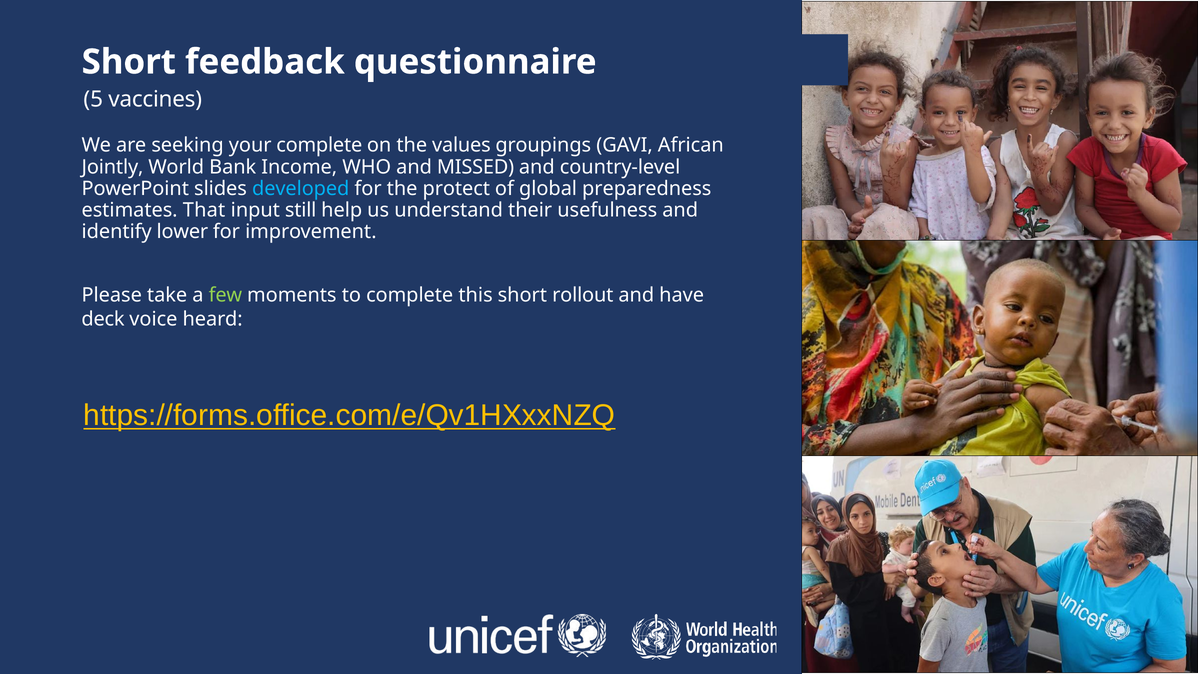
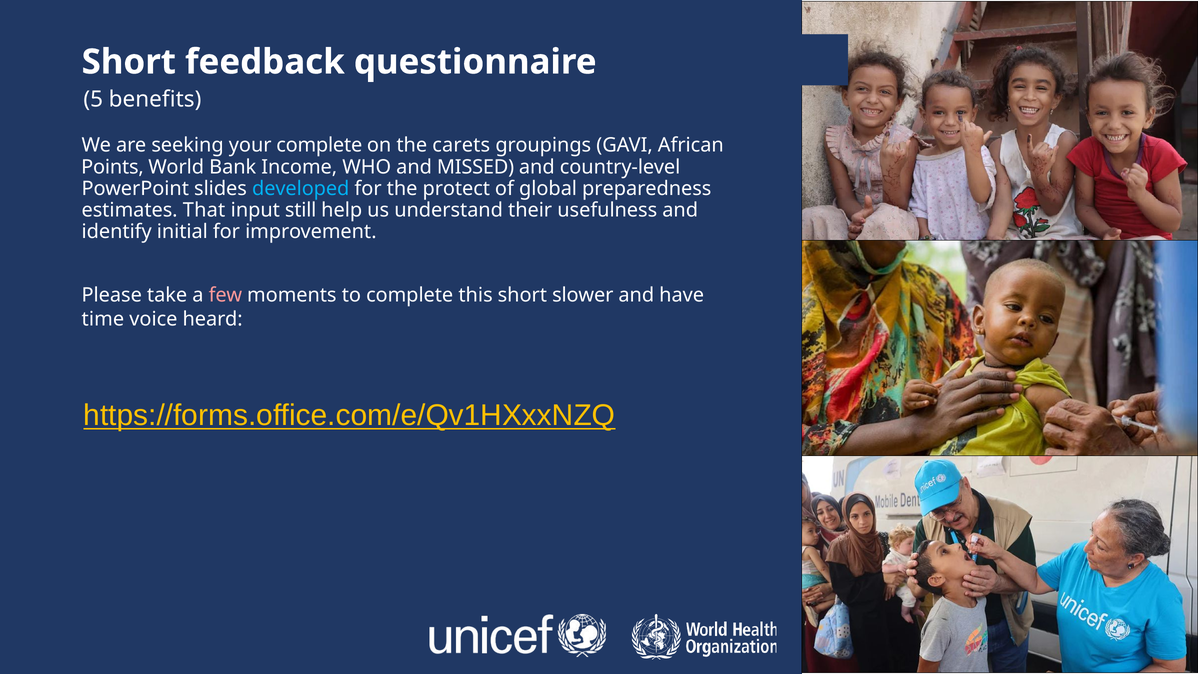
vaccines: vaccines -> benefits (155, 99)
values: values -> carets (461, 145)
Jointly: Jointly -> Points (113, 167)
lower: lower -> initial (182, 232)
few colour: light green -> pink (225, 295)
rollout: rollout -> slower (583, 295)
deck: deck -> time (103, 319)
